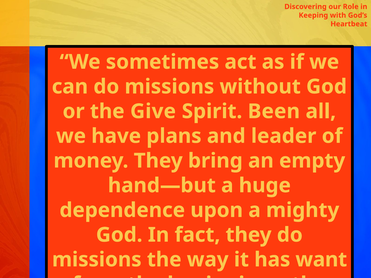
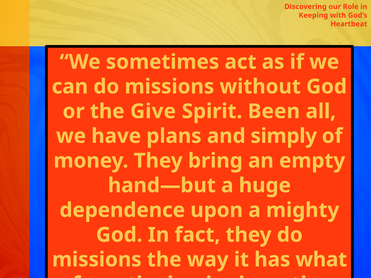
leader: leader -> simply (284, 136)
want: want -> what (321, 260)
